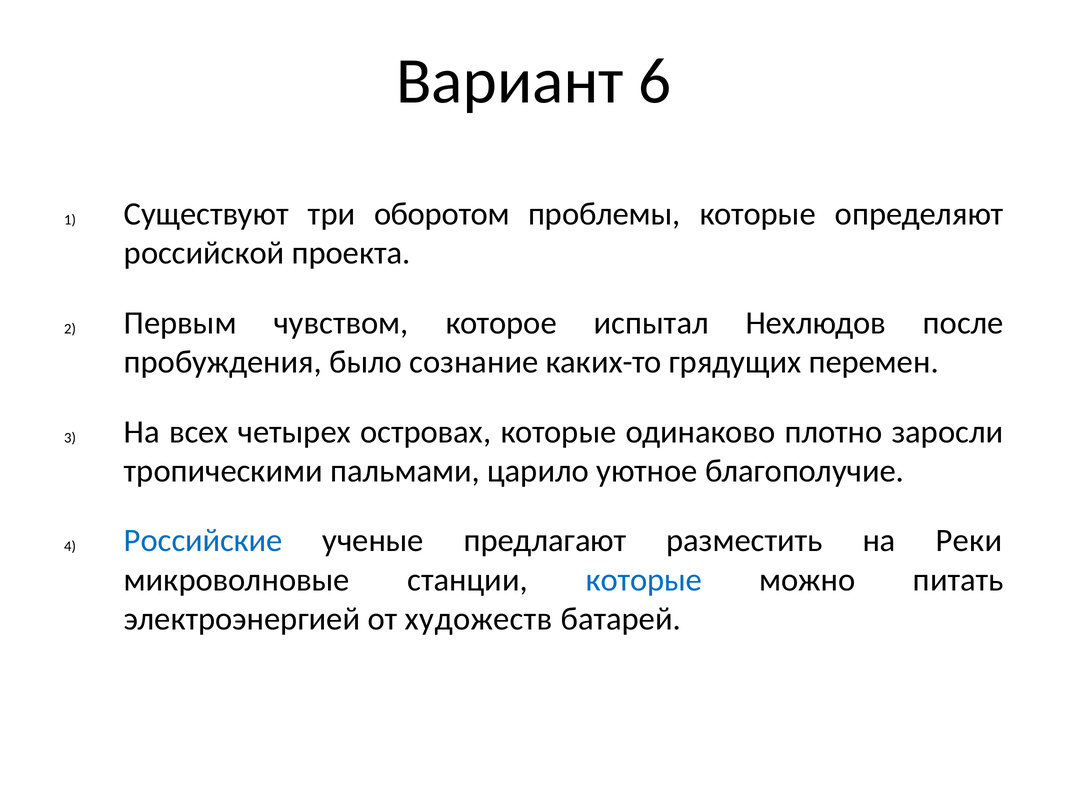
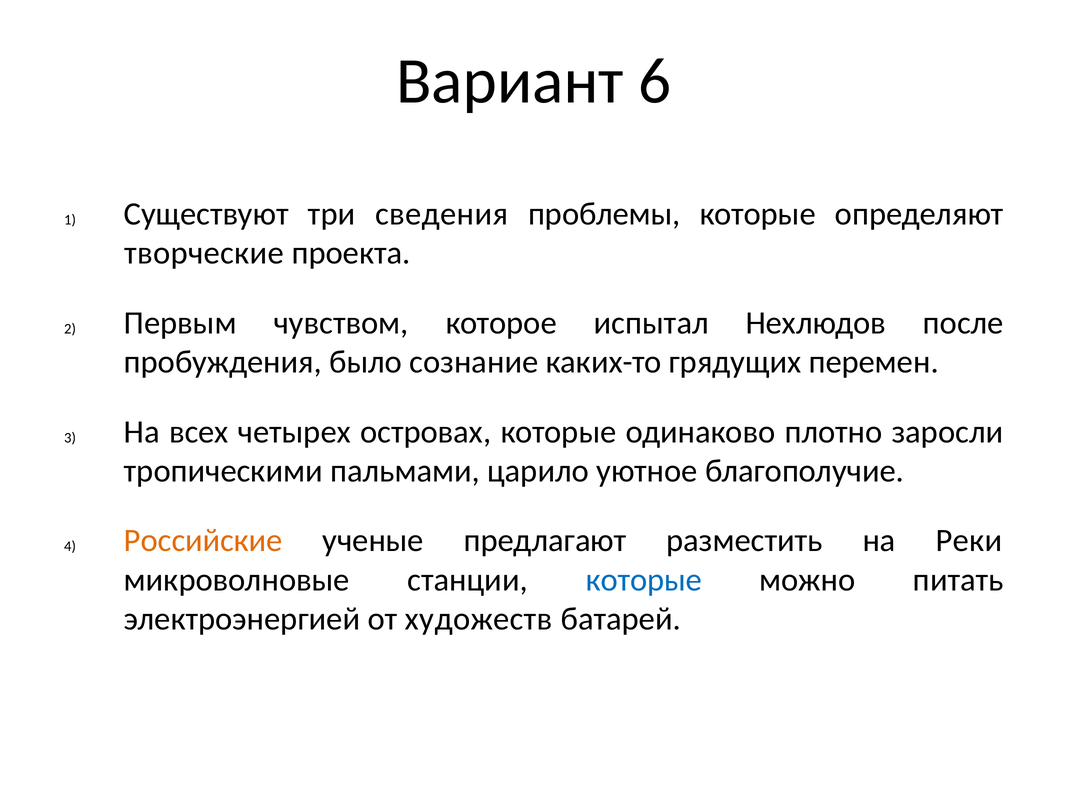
оборотом: оборотом -> сведения (442, 214)
российской: российской -> творческие (204, 253)
Российские colour: blue -> orange (203, 541)
